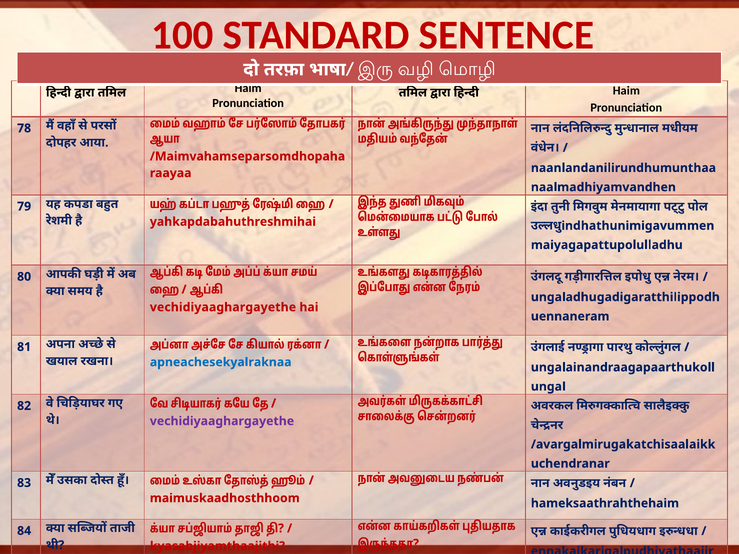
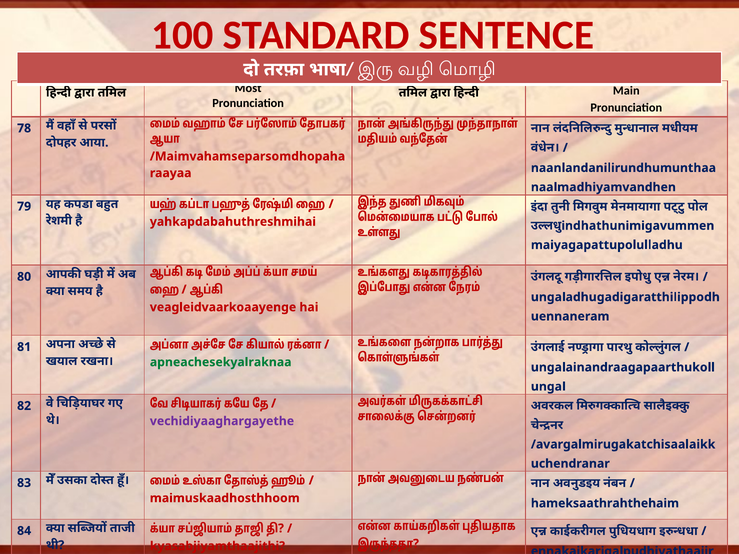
Haim: Haim -> Most (248, 88)
Haim: Haim -> Main (626, 91)
vechidiyaaghargayethe: vechidiyaaghargayethe -> veagleidvaarkoaayenge (223, 307)
apneachesekyalraknaa colour: blue -> green (221, 362)
